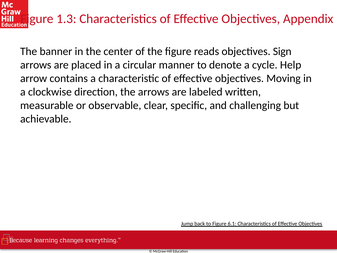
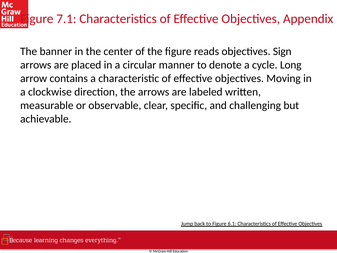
1.3: 1.3 -> 7.1 (66, 19)
Help: Help -> Long (291, 65)
